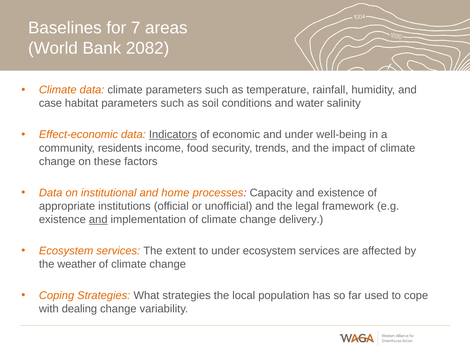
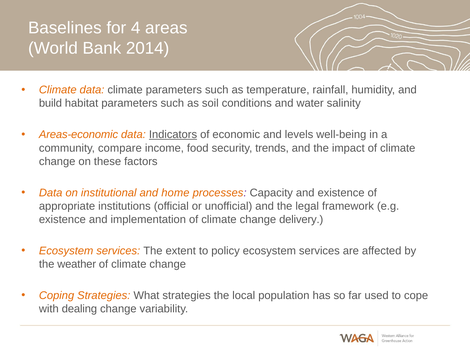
7: 7 -> 4 (136, 28)
2082: 2082 -> 2014 (148, 48)
case: case -> build (50, 103)
Effect-economic: Effect-economic -> Areas-economic (79, 134)
and under: under -> levels (299, 134)
residents: residents -> compare (120, 148)
and underline: present -> none (98, 219)
to under: under -> policy (226, 250)
